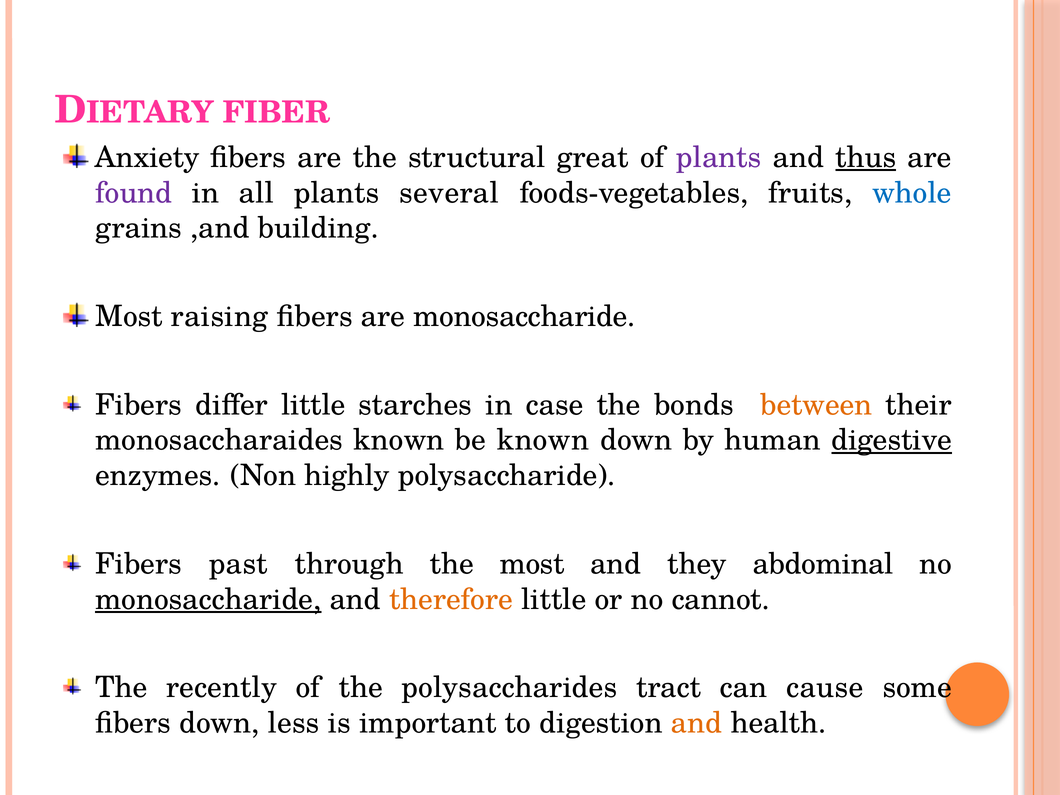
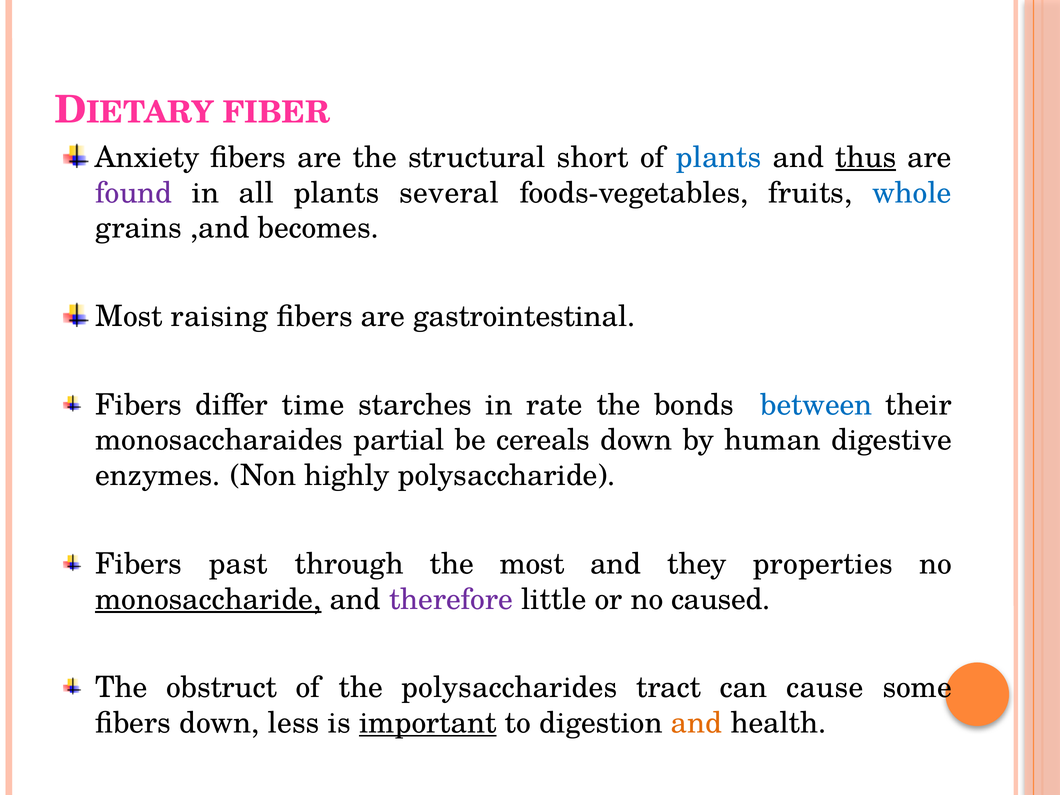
great: great -> short (593, 157)
plants colour: purple -> blue (719, 157)
building: building -> becomes (318, 228)
are monosaccharide: monosaccharide -> gastrointestinal (524, 317)
differ little: little -> time (313, 405)
case: case -> rate (554, 405)
between colour: orange -> blue (816, 405)
monosaccharaides known: known -> partial (399, 440)
be known: known -> cereals (543, 440)
digestive underline: present -> none (892, 440)
abdominal: abdominal -> properties (823, 564)
therefore colour: orange -> purple (451, 599)
cannot: cannot -> caused (721, 599)
recently: recently -> obstruct (222, 688)
important underline: none -> present (428, 723)
